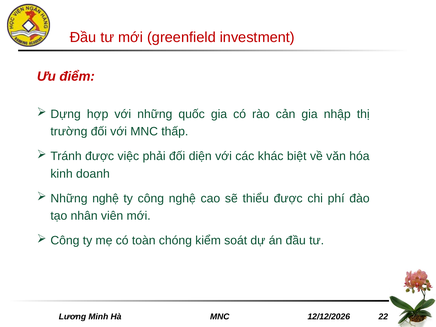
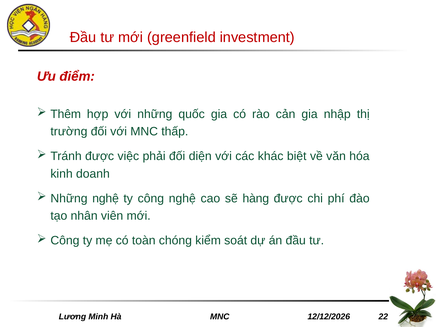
Dựng: Dựng -> Thêm (66, 114)
thiểu: thiểu -> hàng (256, 198)
